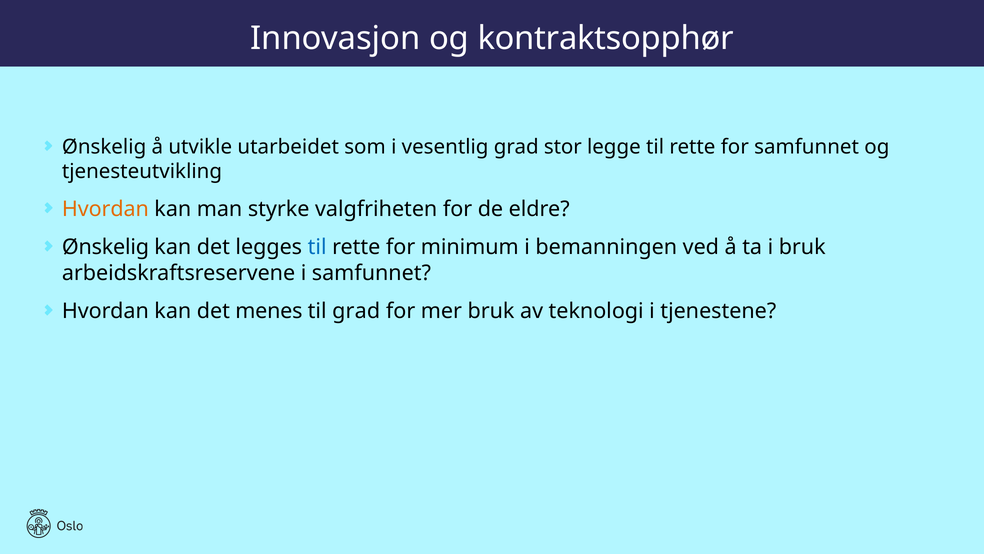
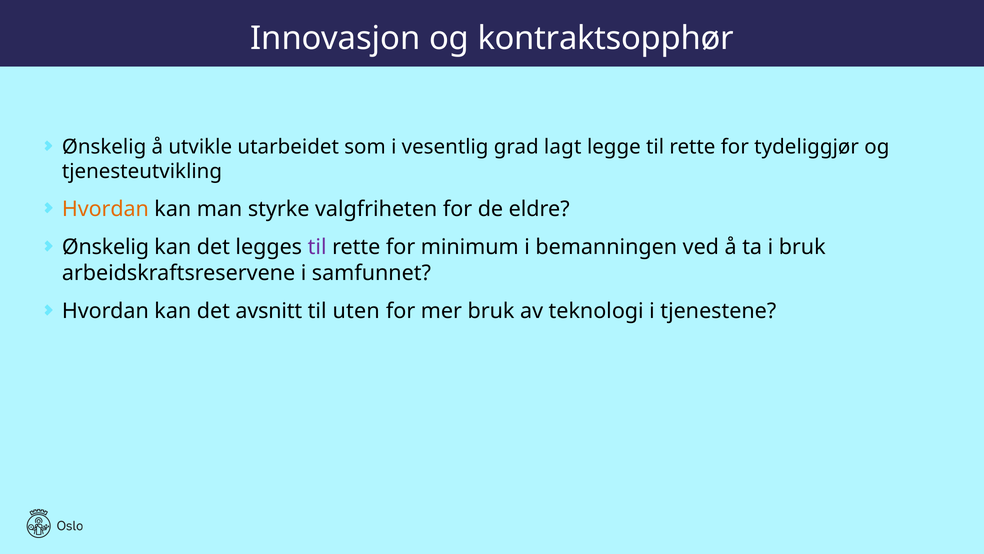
stor: stor -> lagt (563, 147)
for samfunnet: samfunnet -> tydeliggjør (807, 147)
til colour: blue -> purple (317, 247)
menes: menes -> avsnitt (269, 311)
til grad: grad -> uten (356, 311)
